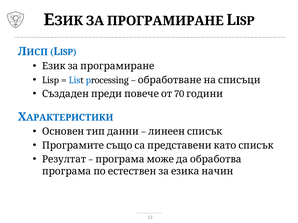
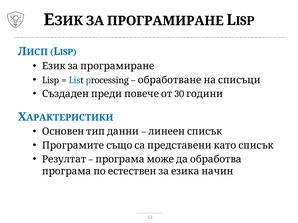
70: 70 -> 30 (179, 94)
